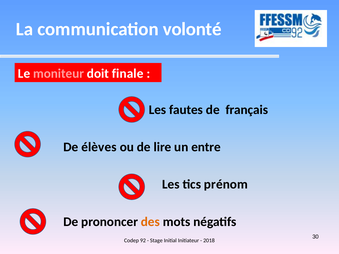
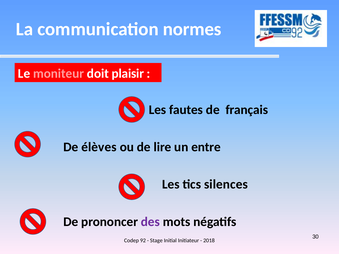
volonté: volonté -> normes (192, 29)
finale: finale -> plaisir (128, 74)
prénom: prénom -> silences (226, 185)
des colour: orange -> purple (150, 222)
